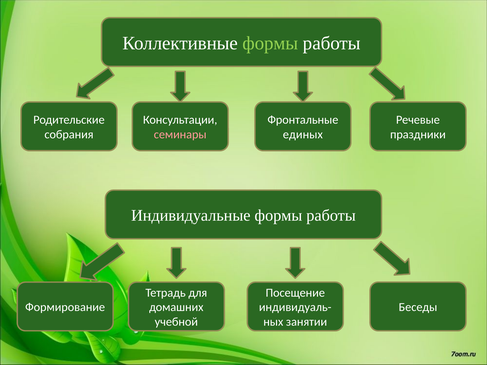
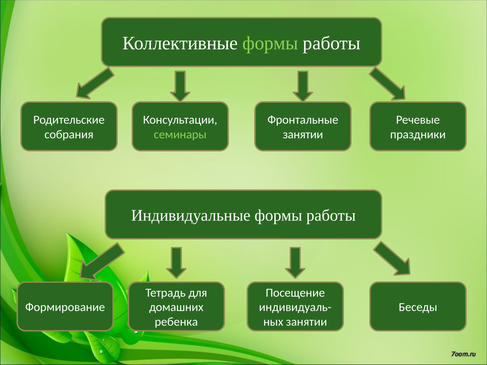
семинары colour: pink -> light green (180, 135)
единых: единых -> занятии (303, 135)
учебной: учебной -> ребенка (176, 322)
